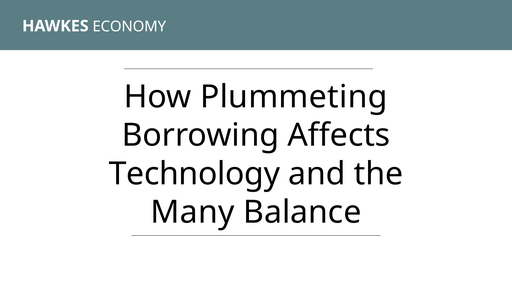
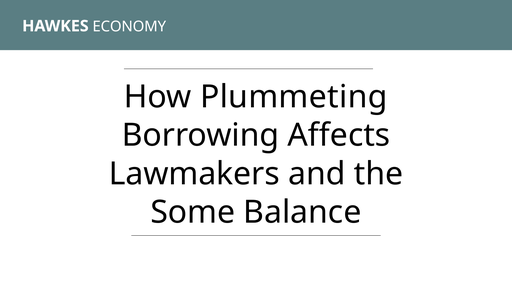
Technology: Technology -> Lawmakers (194, 174)
Many: Many -> Some (193, 212)
